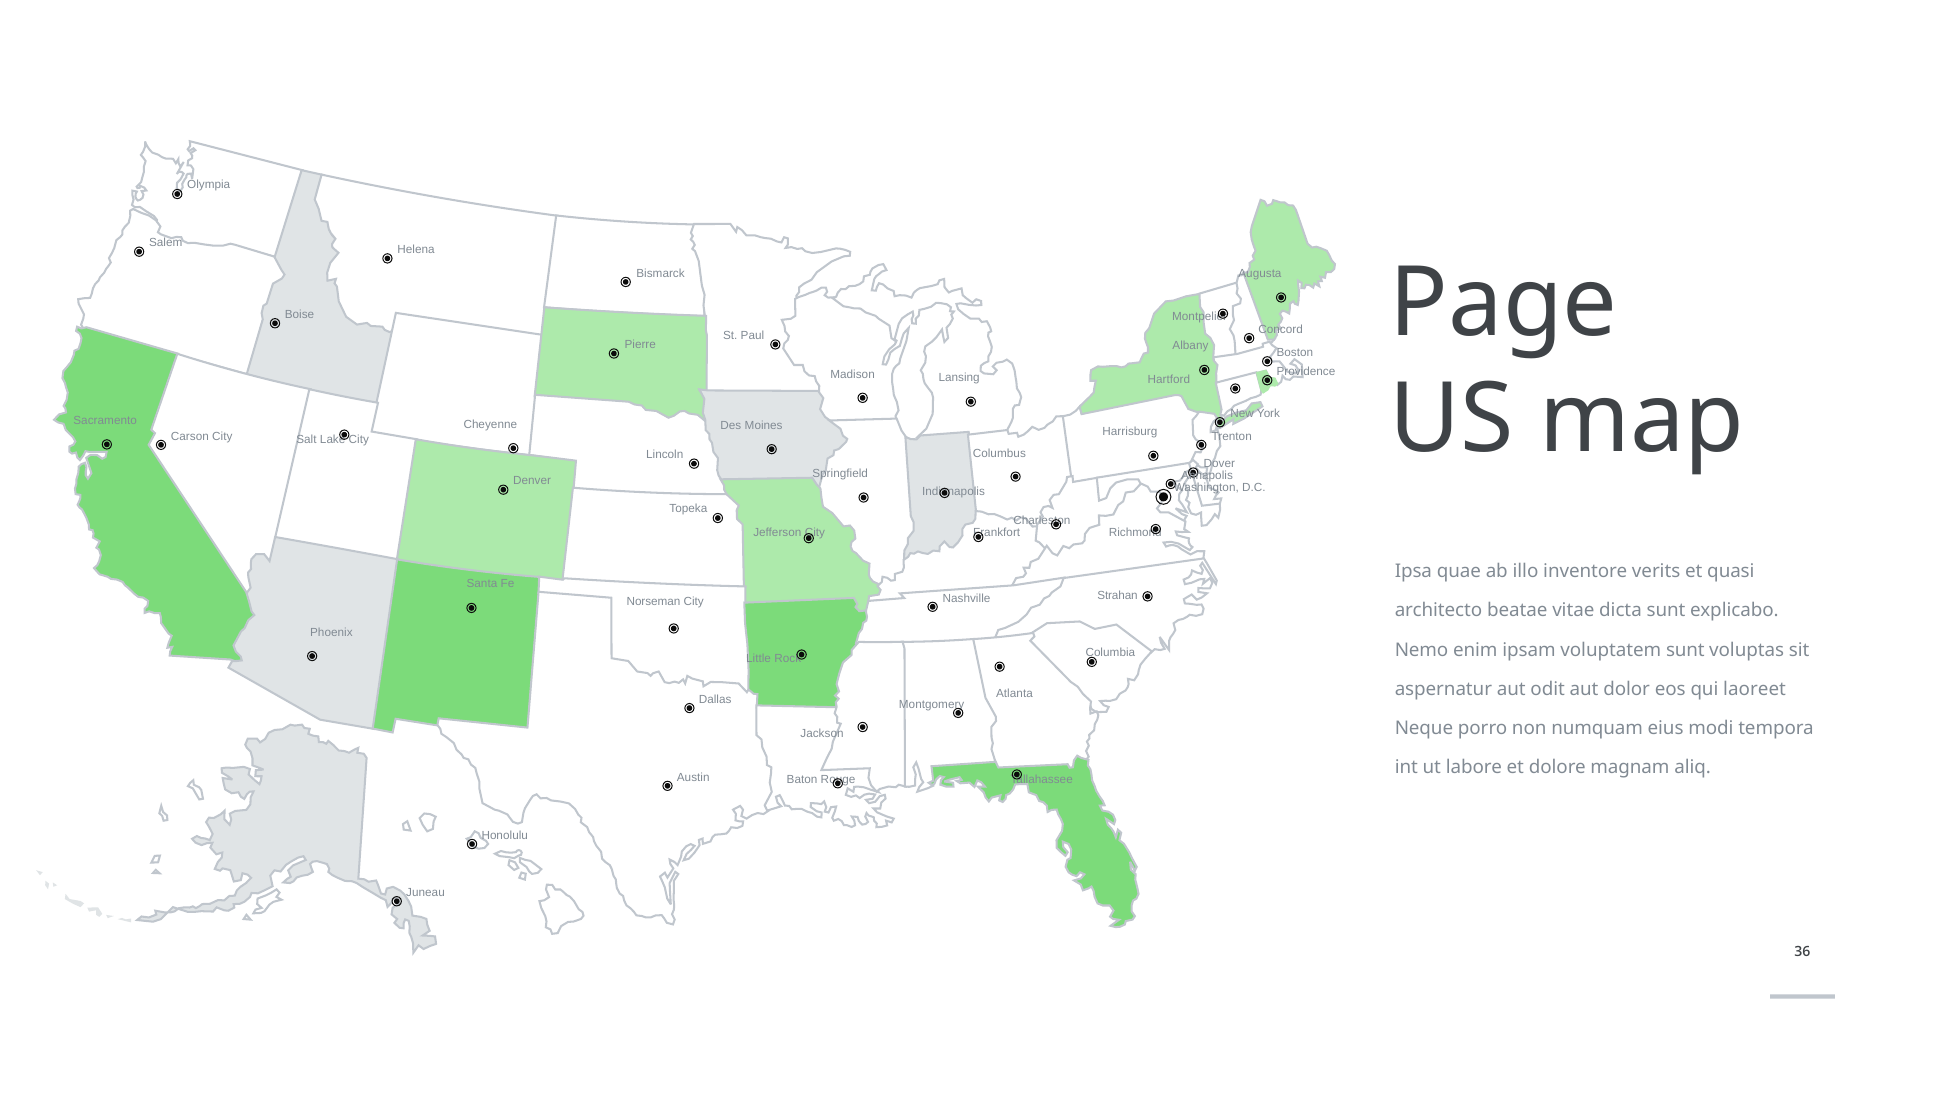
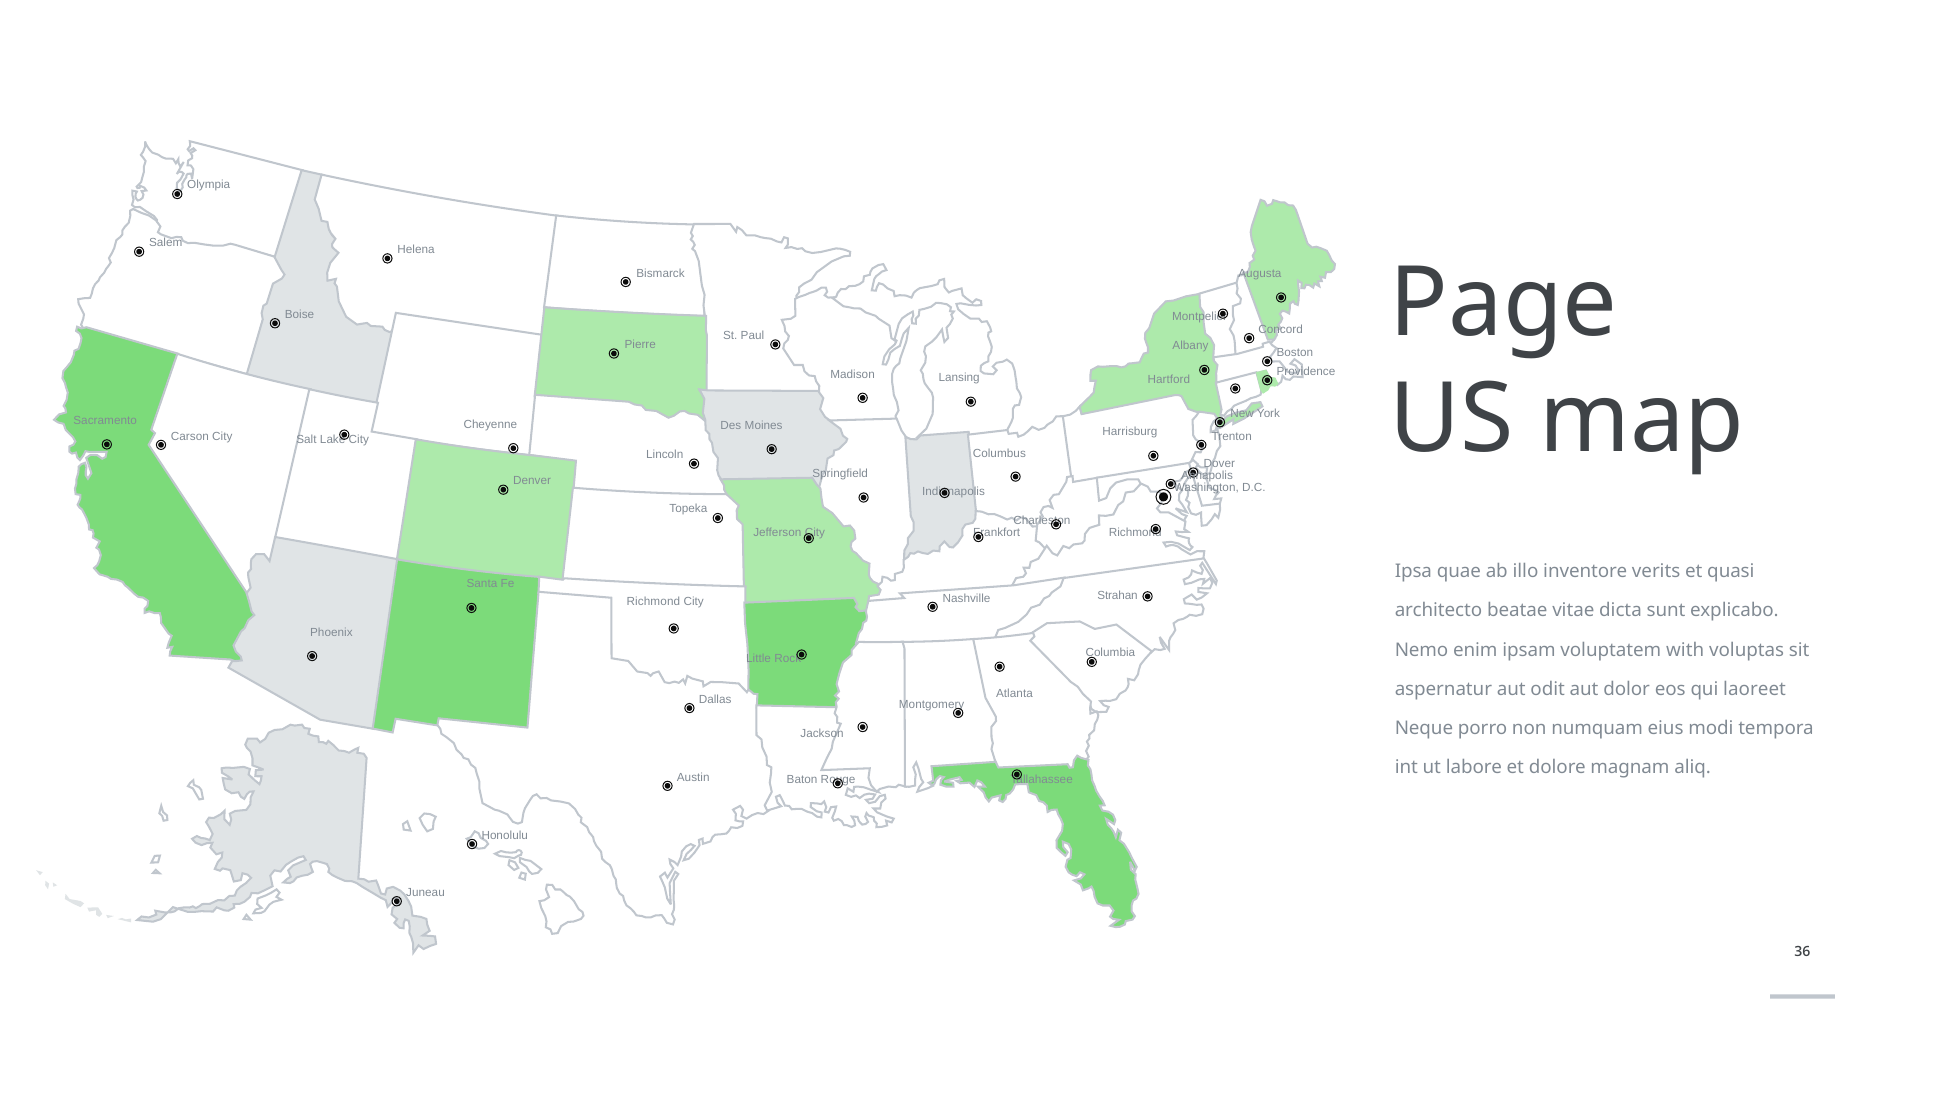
Norseman: Norseman -> Richmond (653, 602)
voluptatem sunt: sunt -> with (1685, 650)
